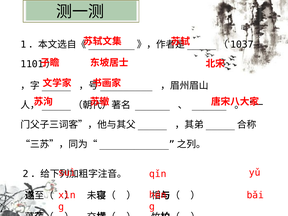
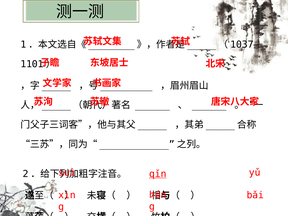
qǐn underline: none -> present (158, 174)
